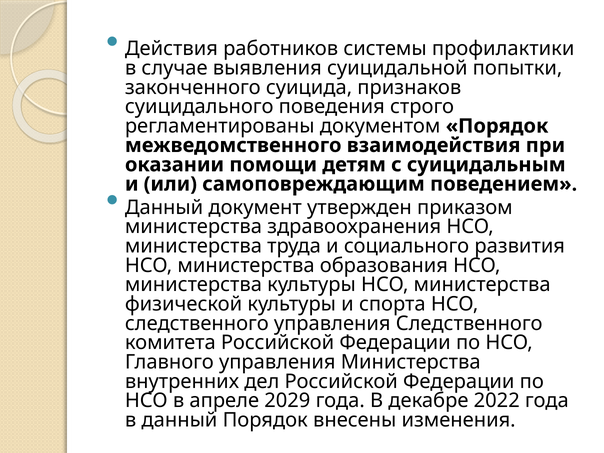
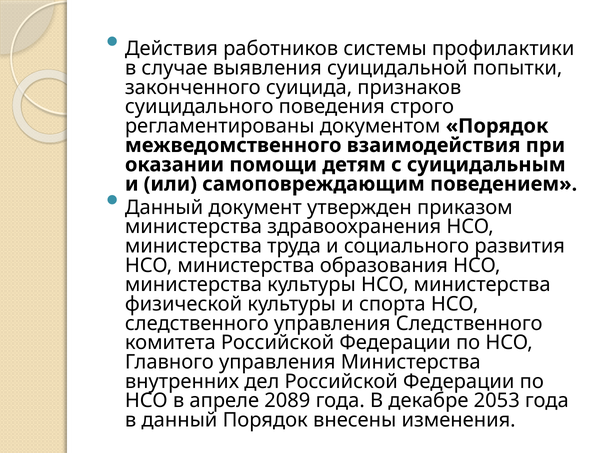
2029: 2029 -> 2089 (287, 401)
2022: 2022 -> 2053 (497, 401)
